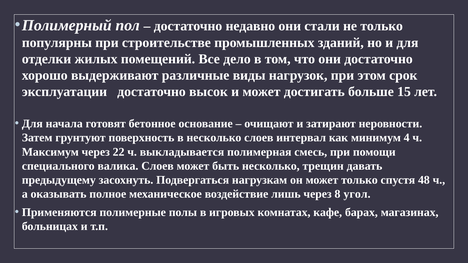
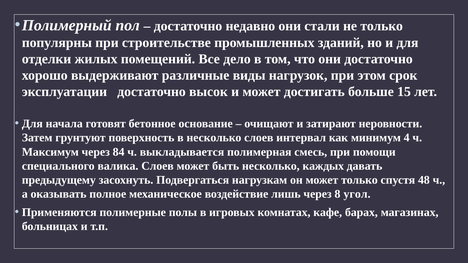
22: 22 -> 84 (119, 152)
трещин: трещин -> каждых (323, 166)
